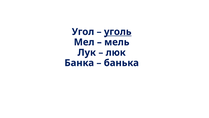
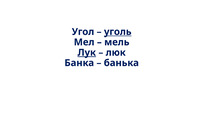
Лук underline: none -> present (87, 52)
